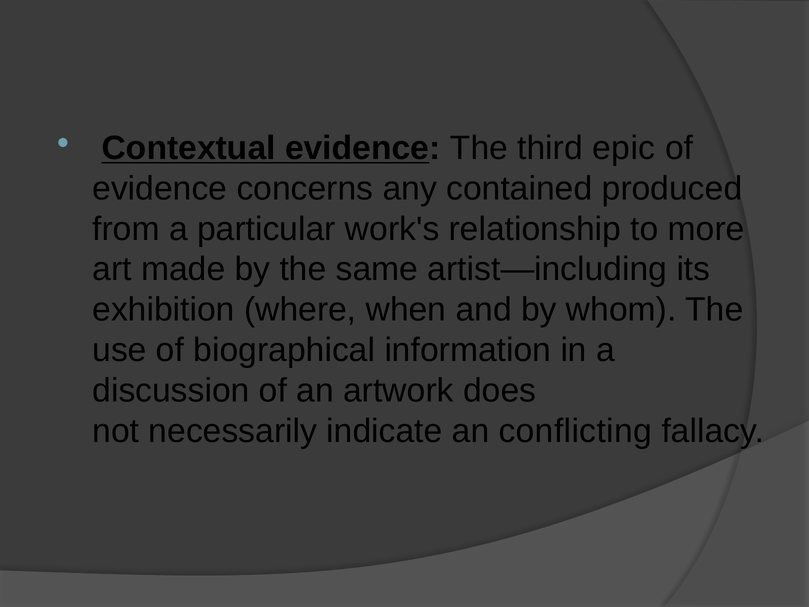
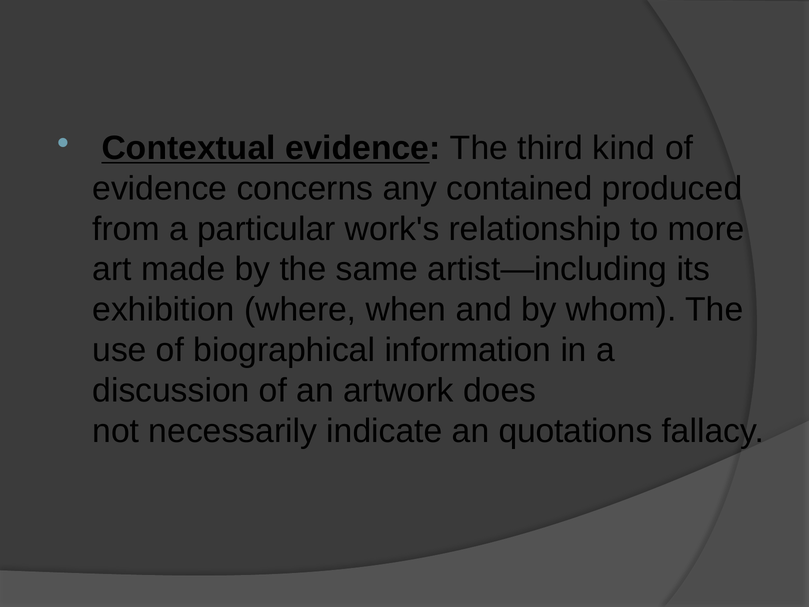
epic: epic -> kind (624, 148)
conflicting: conflicting -> quotations (576, 431)
